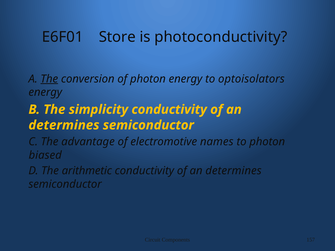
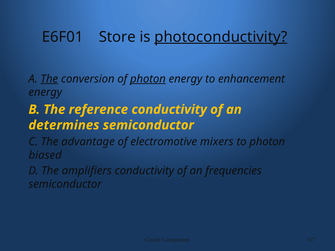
photoconductivity underline: none -> present (221, 37)
photon underline: none -> present (148, 79)
optoisolators: optoisolators -> enhancement (251, 79)
simplicity: simplicity -> reference (98, 110)
names: names -> mixers (217, 142)
arithmetic: arithmetic -> amplifiers (87, 171)
determines: determines -> frequencies (234, 171)
